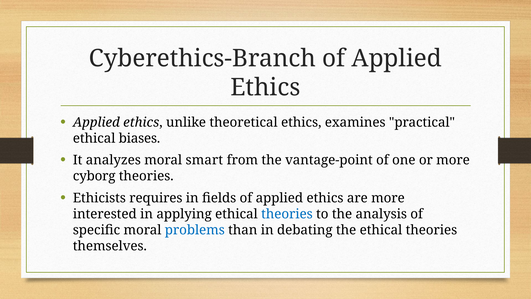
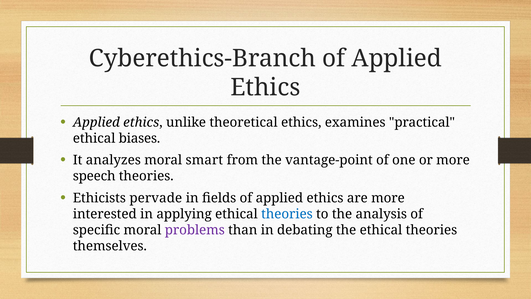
cyborg: cyborg -> speech (94, 176)
requires: requires -> pervade (156, 198)
problems colour: blue -> purple (195, 230)
